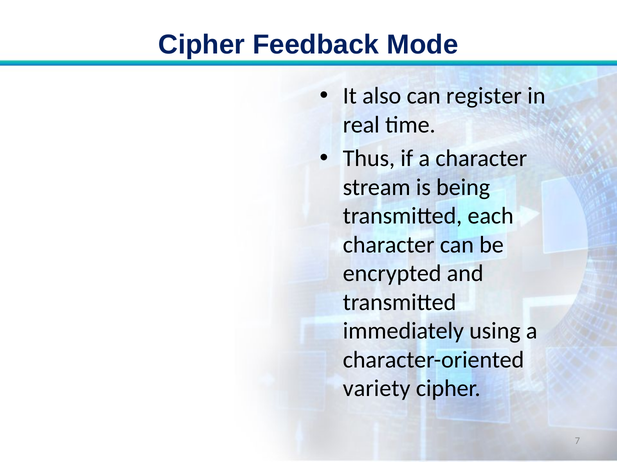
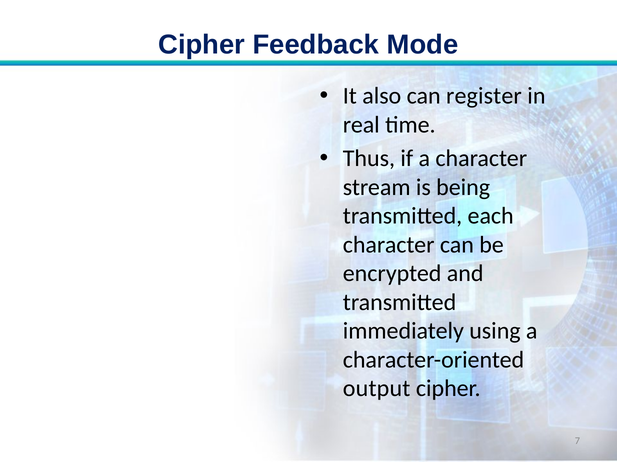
variety: variety -> output (377, 389)
